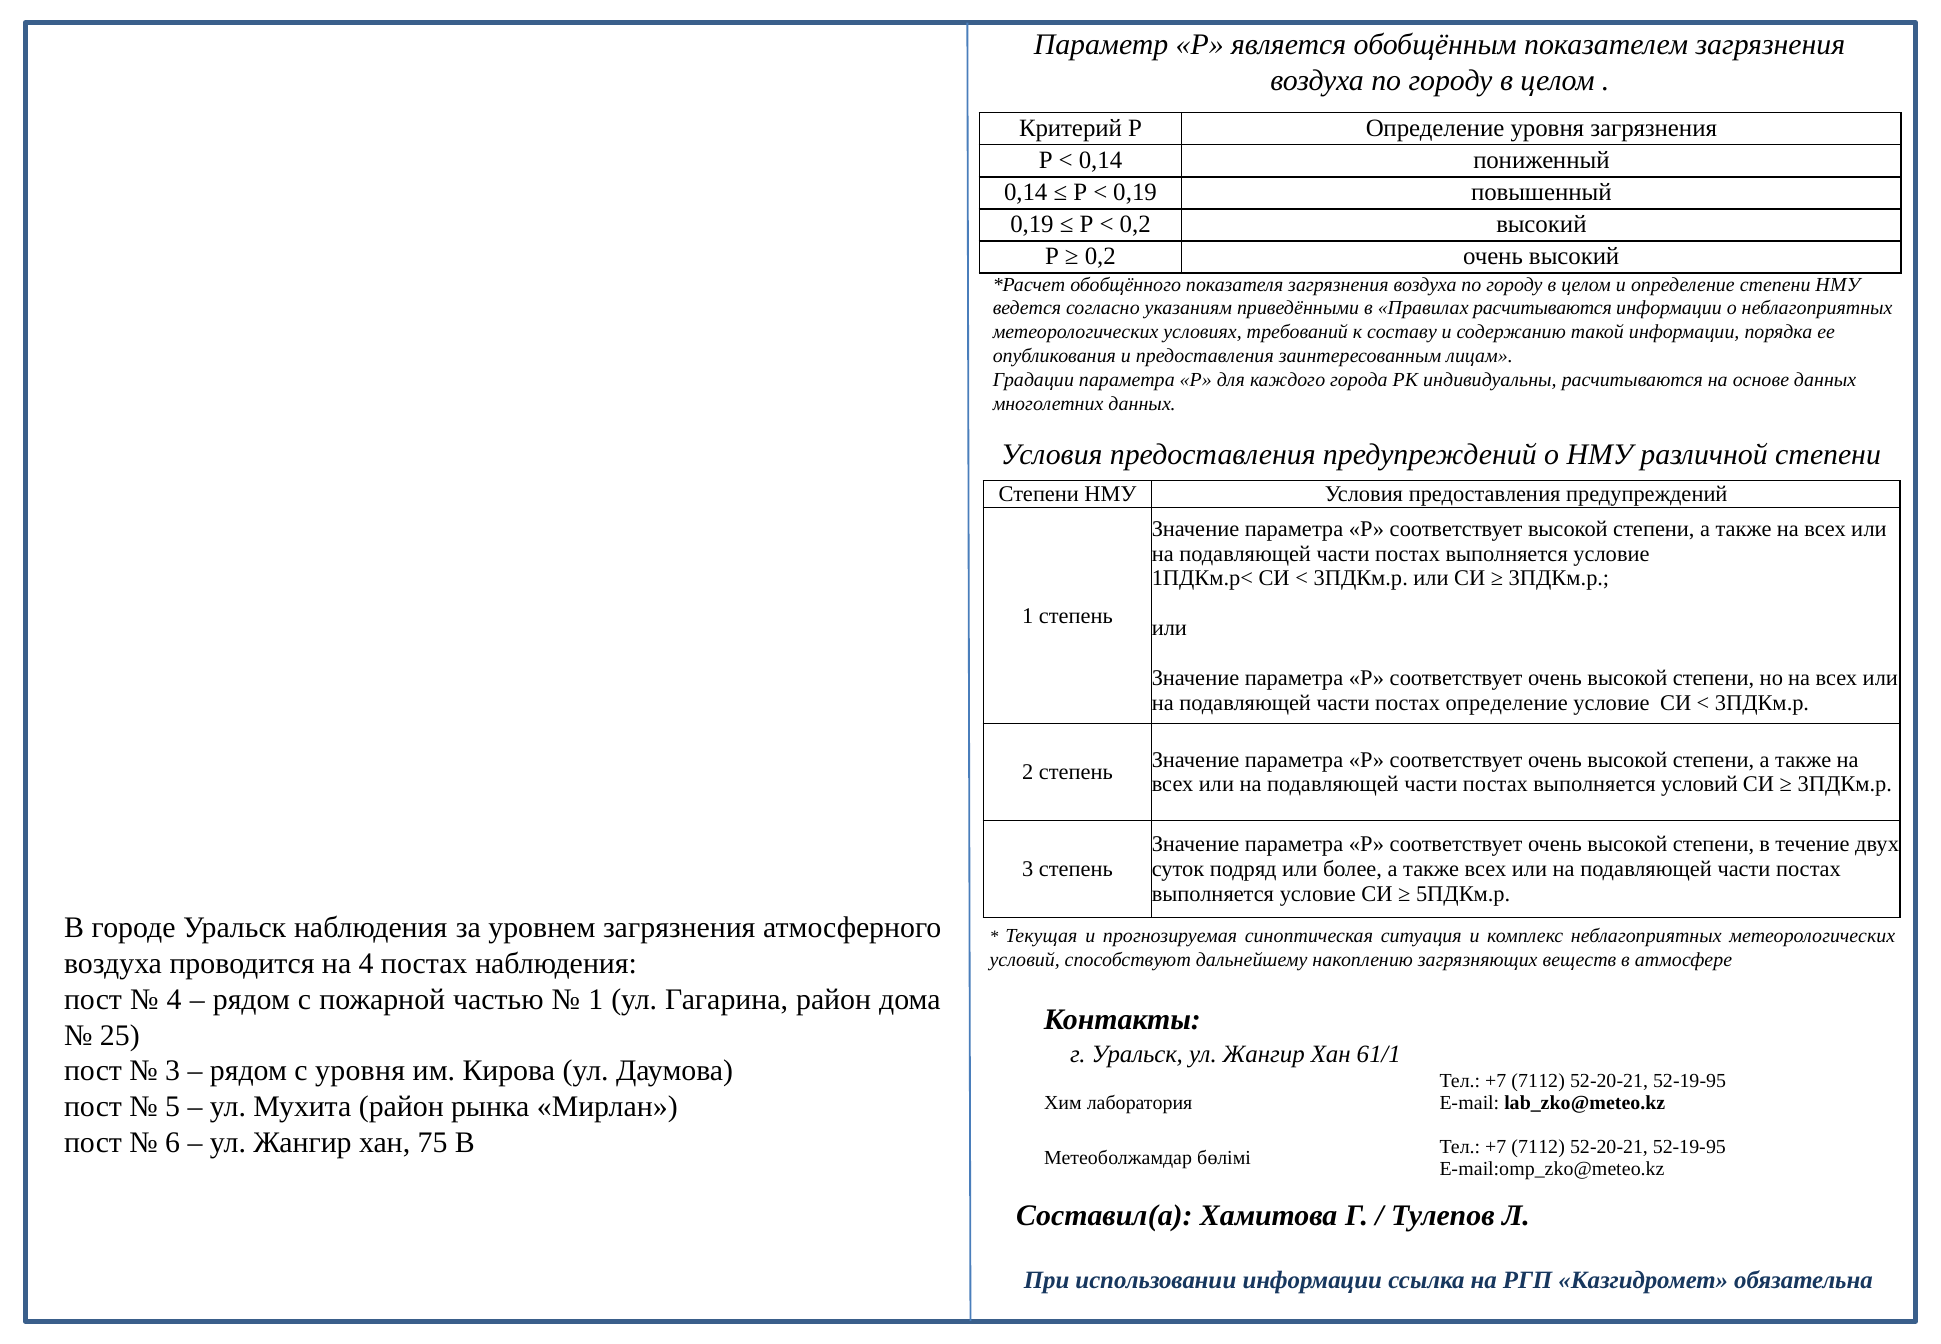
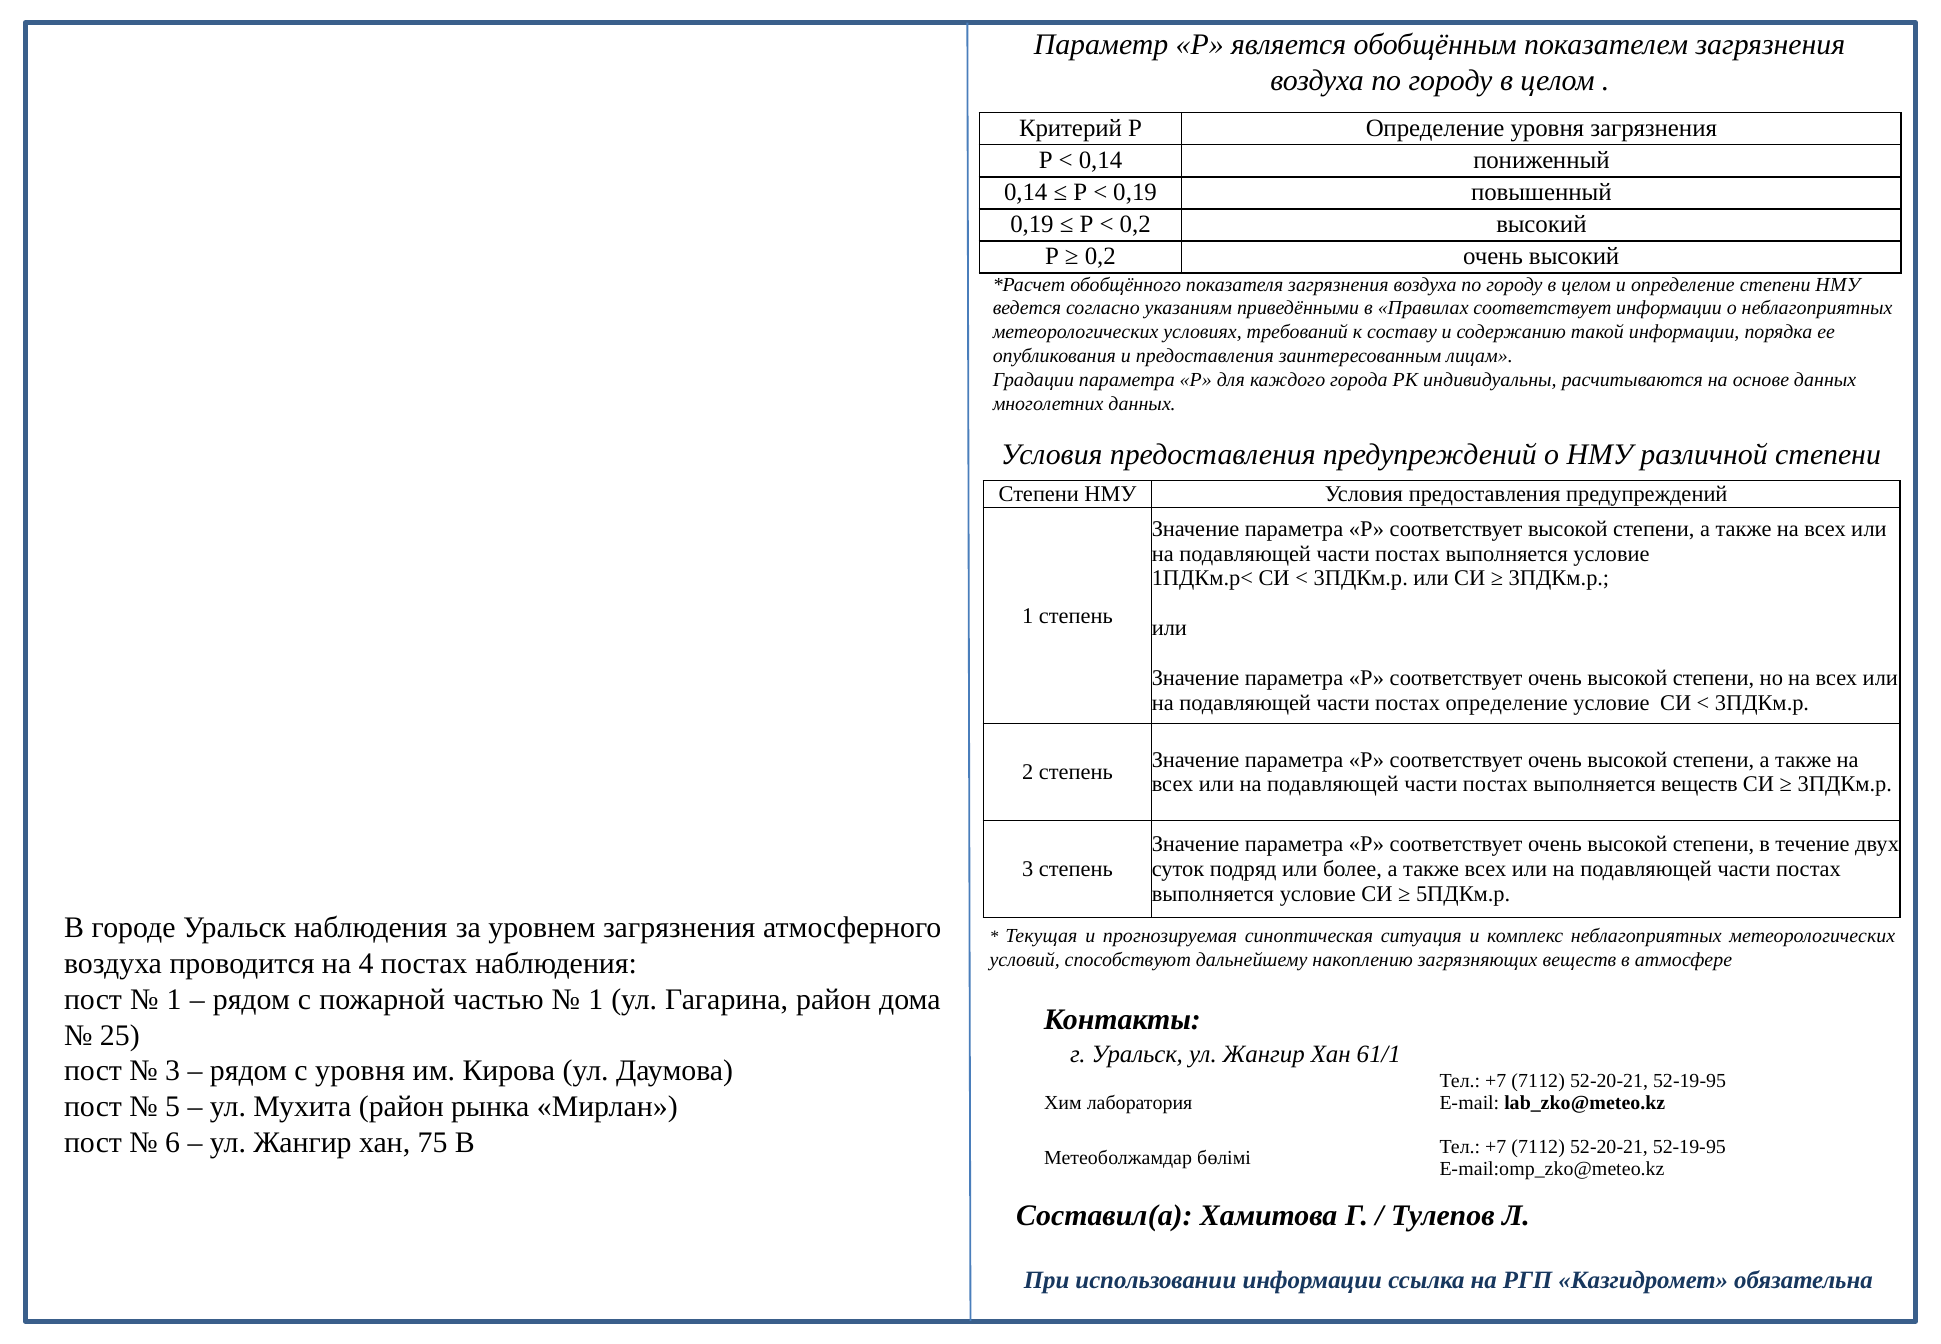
Правилах расчитываются: расчитываются -> соответствует (1542, 308)
выполняется условий: условий -> веществ (1699, 784)
4: 4 -> 1 (174, 999)
